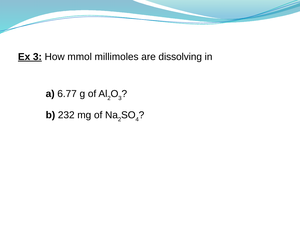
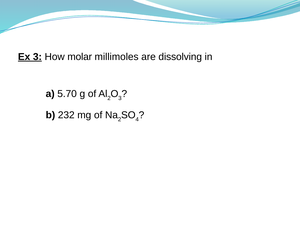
mmol: mmol -> molar (80, 57)
6.77: 6.77 -> 5.70 (67, 94)
